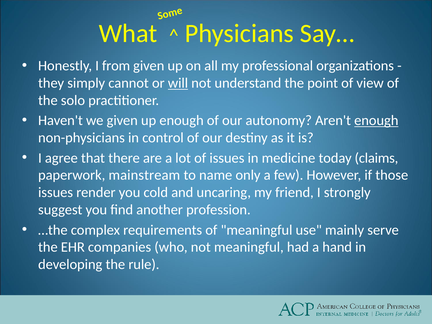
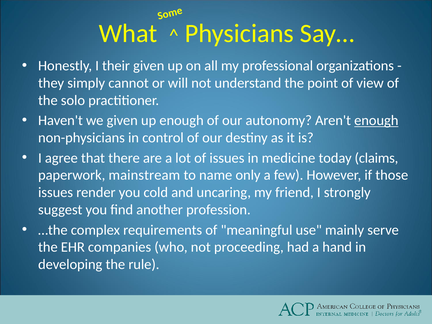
from: from -> their (116, 66)
will underline: present -> none (178, 83)
not meaningful: meaningful -> proceeding (249, 247)
